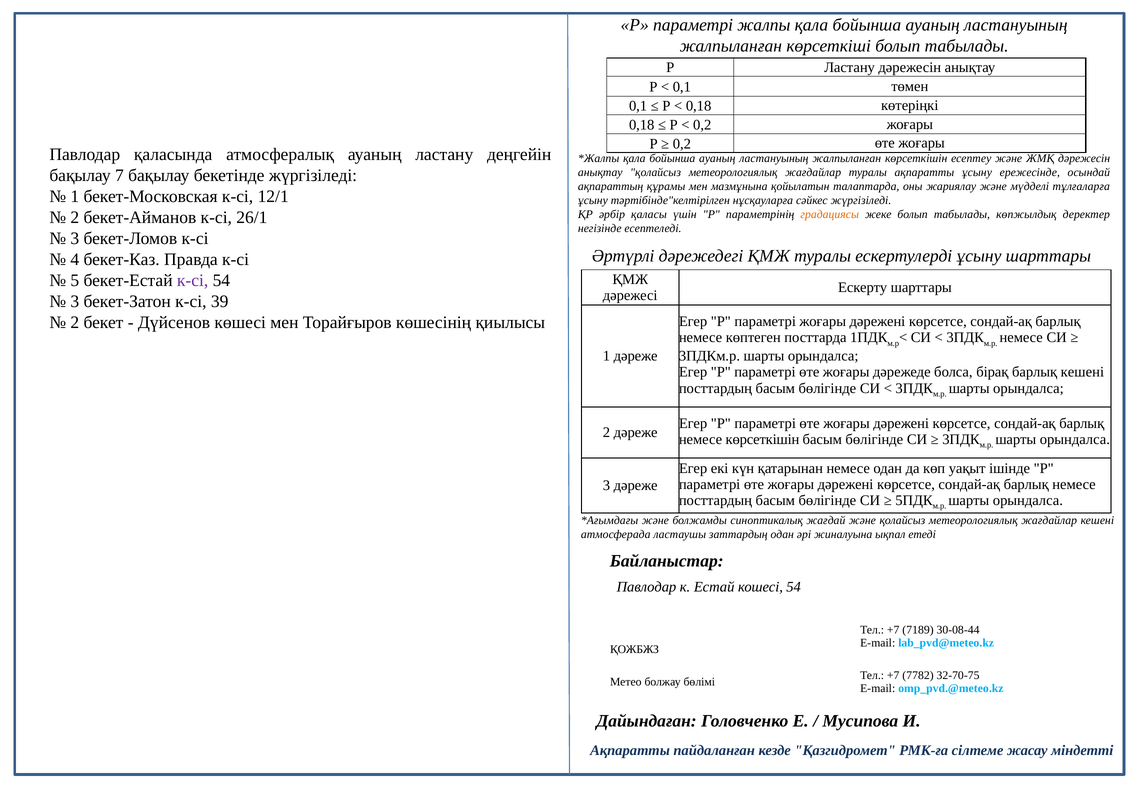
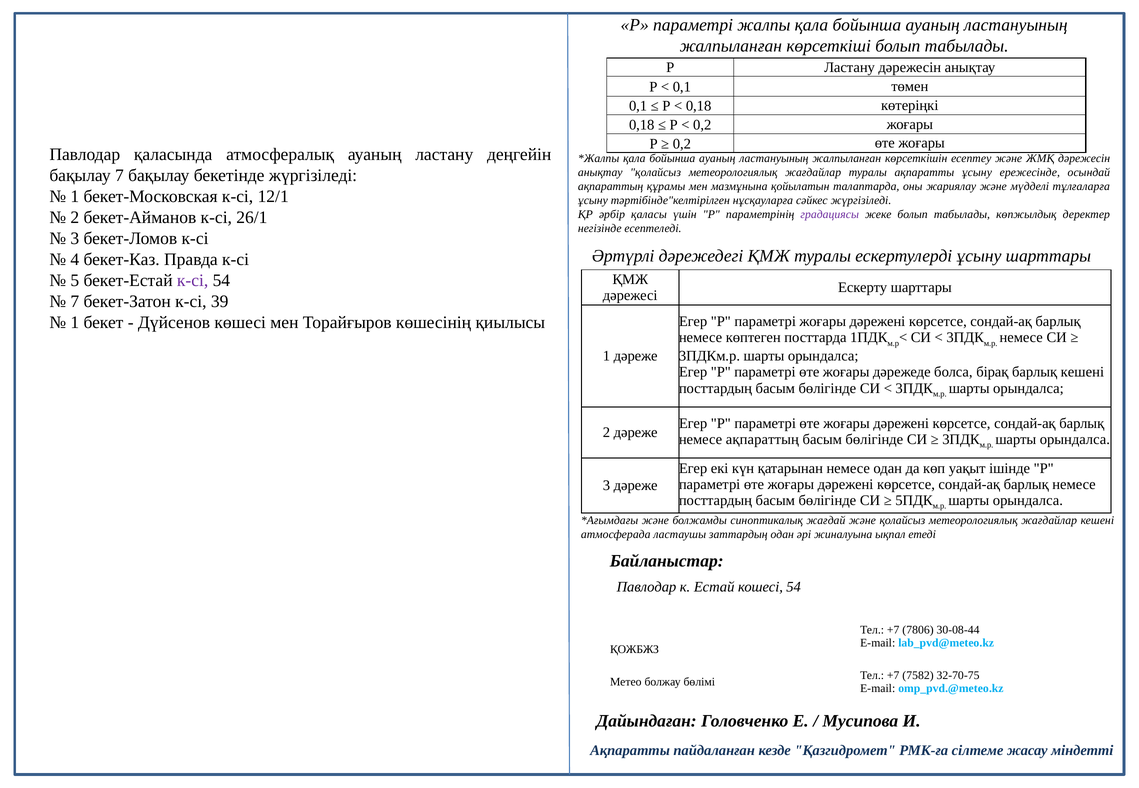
градациясы colour: orange -> purple (830, 214)
3: 3 -> 7 (75, 302)
2: 2 -> 1 (75, 323)
немесе көрсеткішін: көрсеткішін -> ақпараттың (762, 440)
7189: 7189 -> 7806 (918, 630)
7782: 7782 -> 7582 (918, 676)
